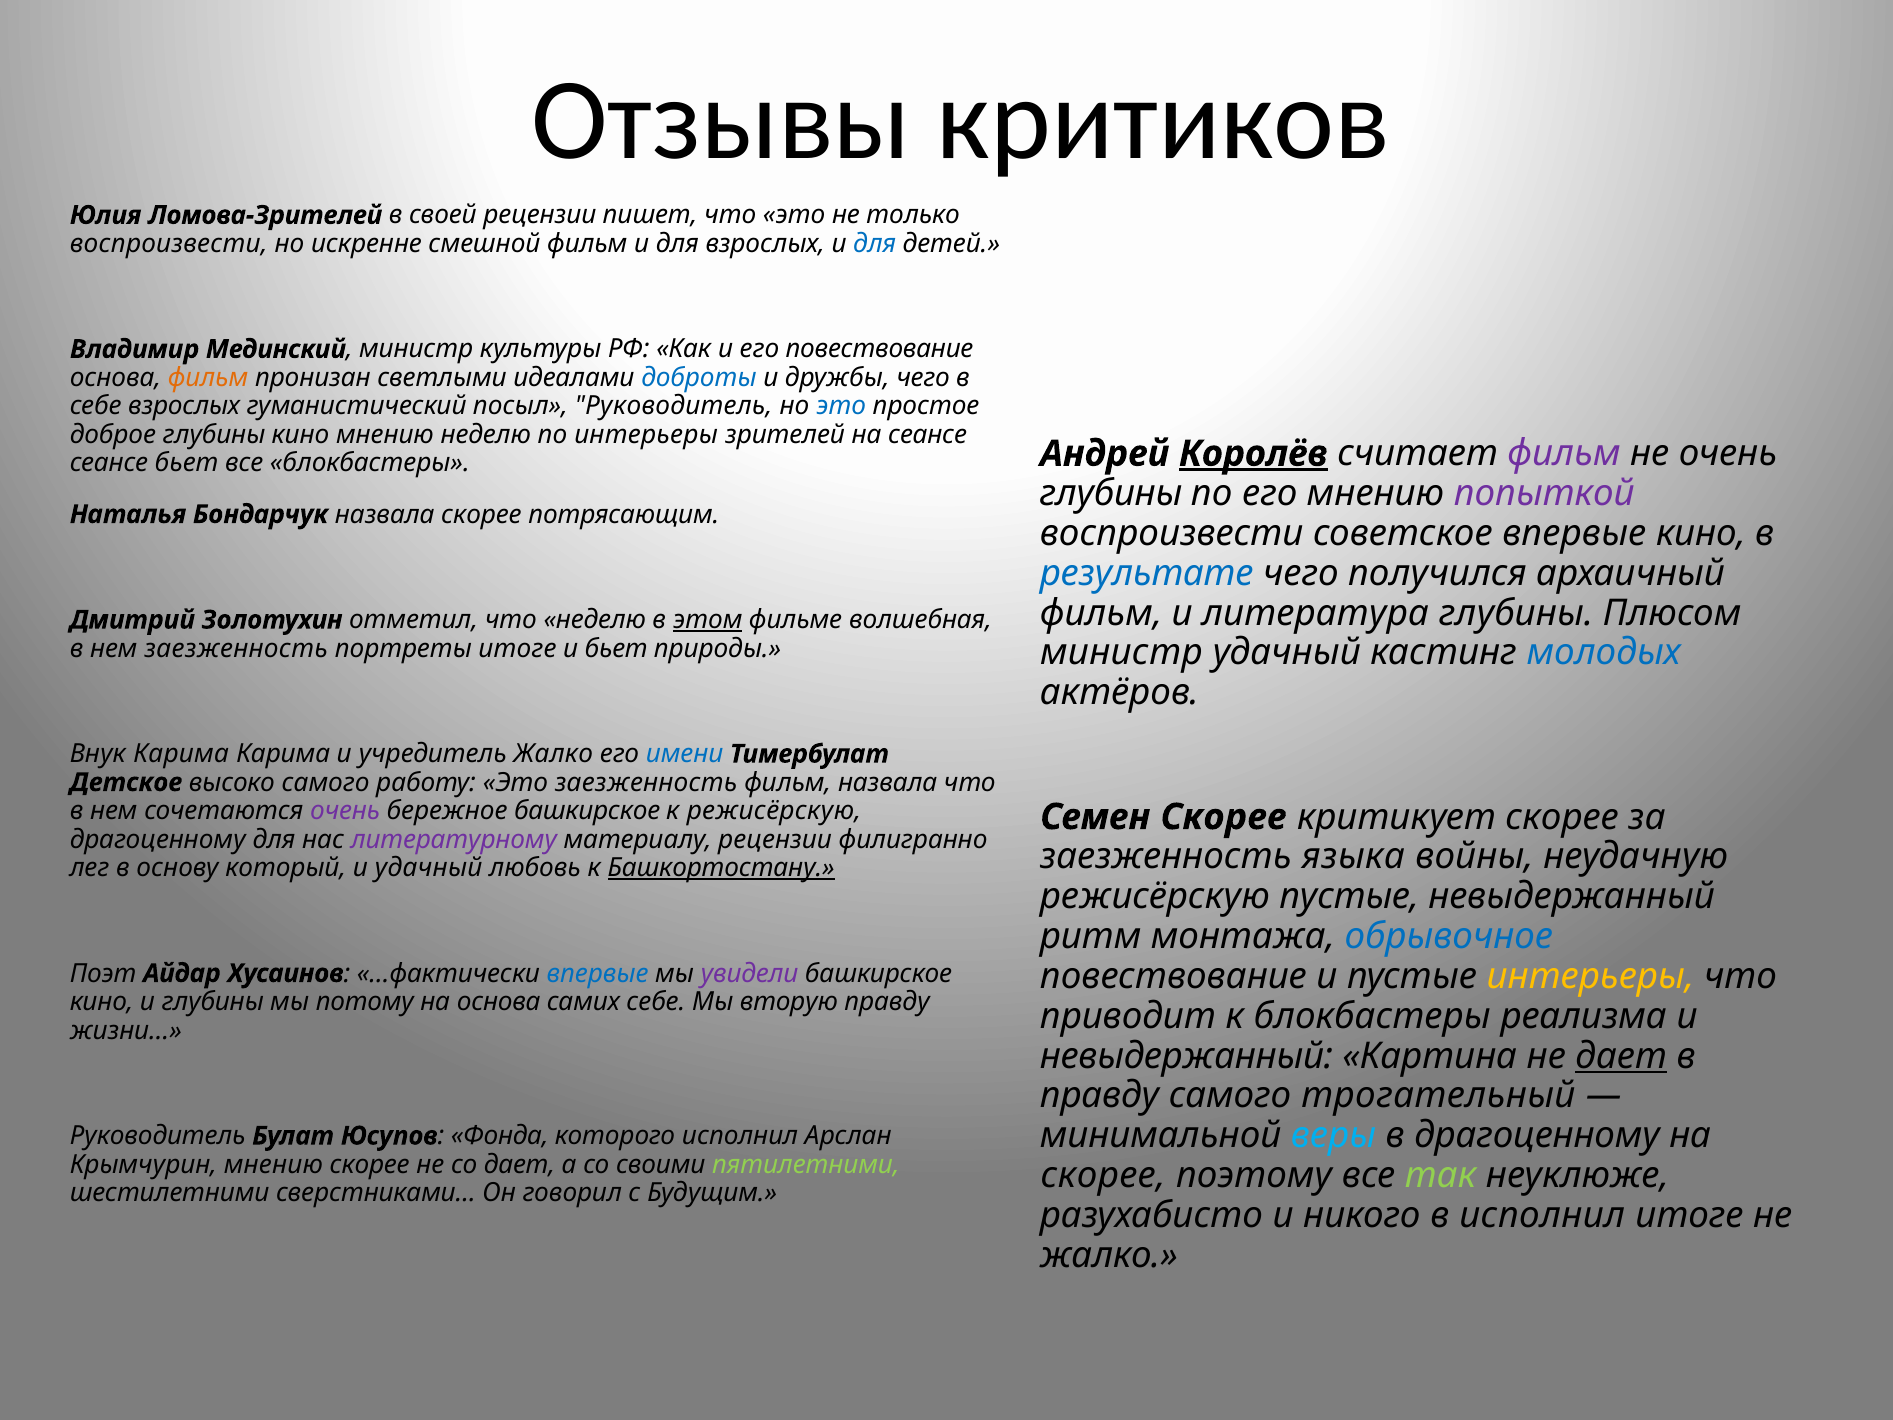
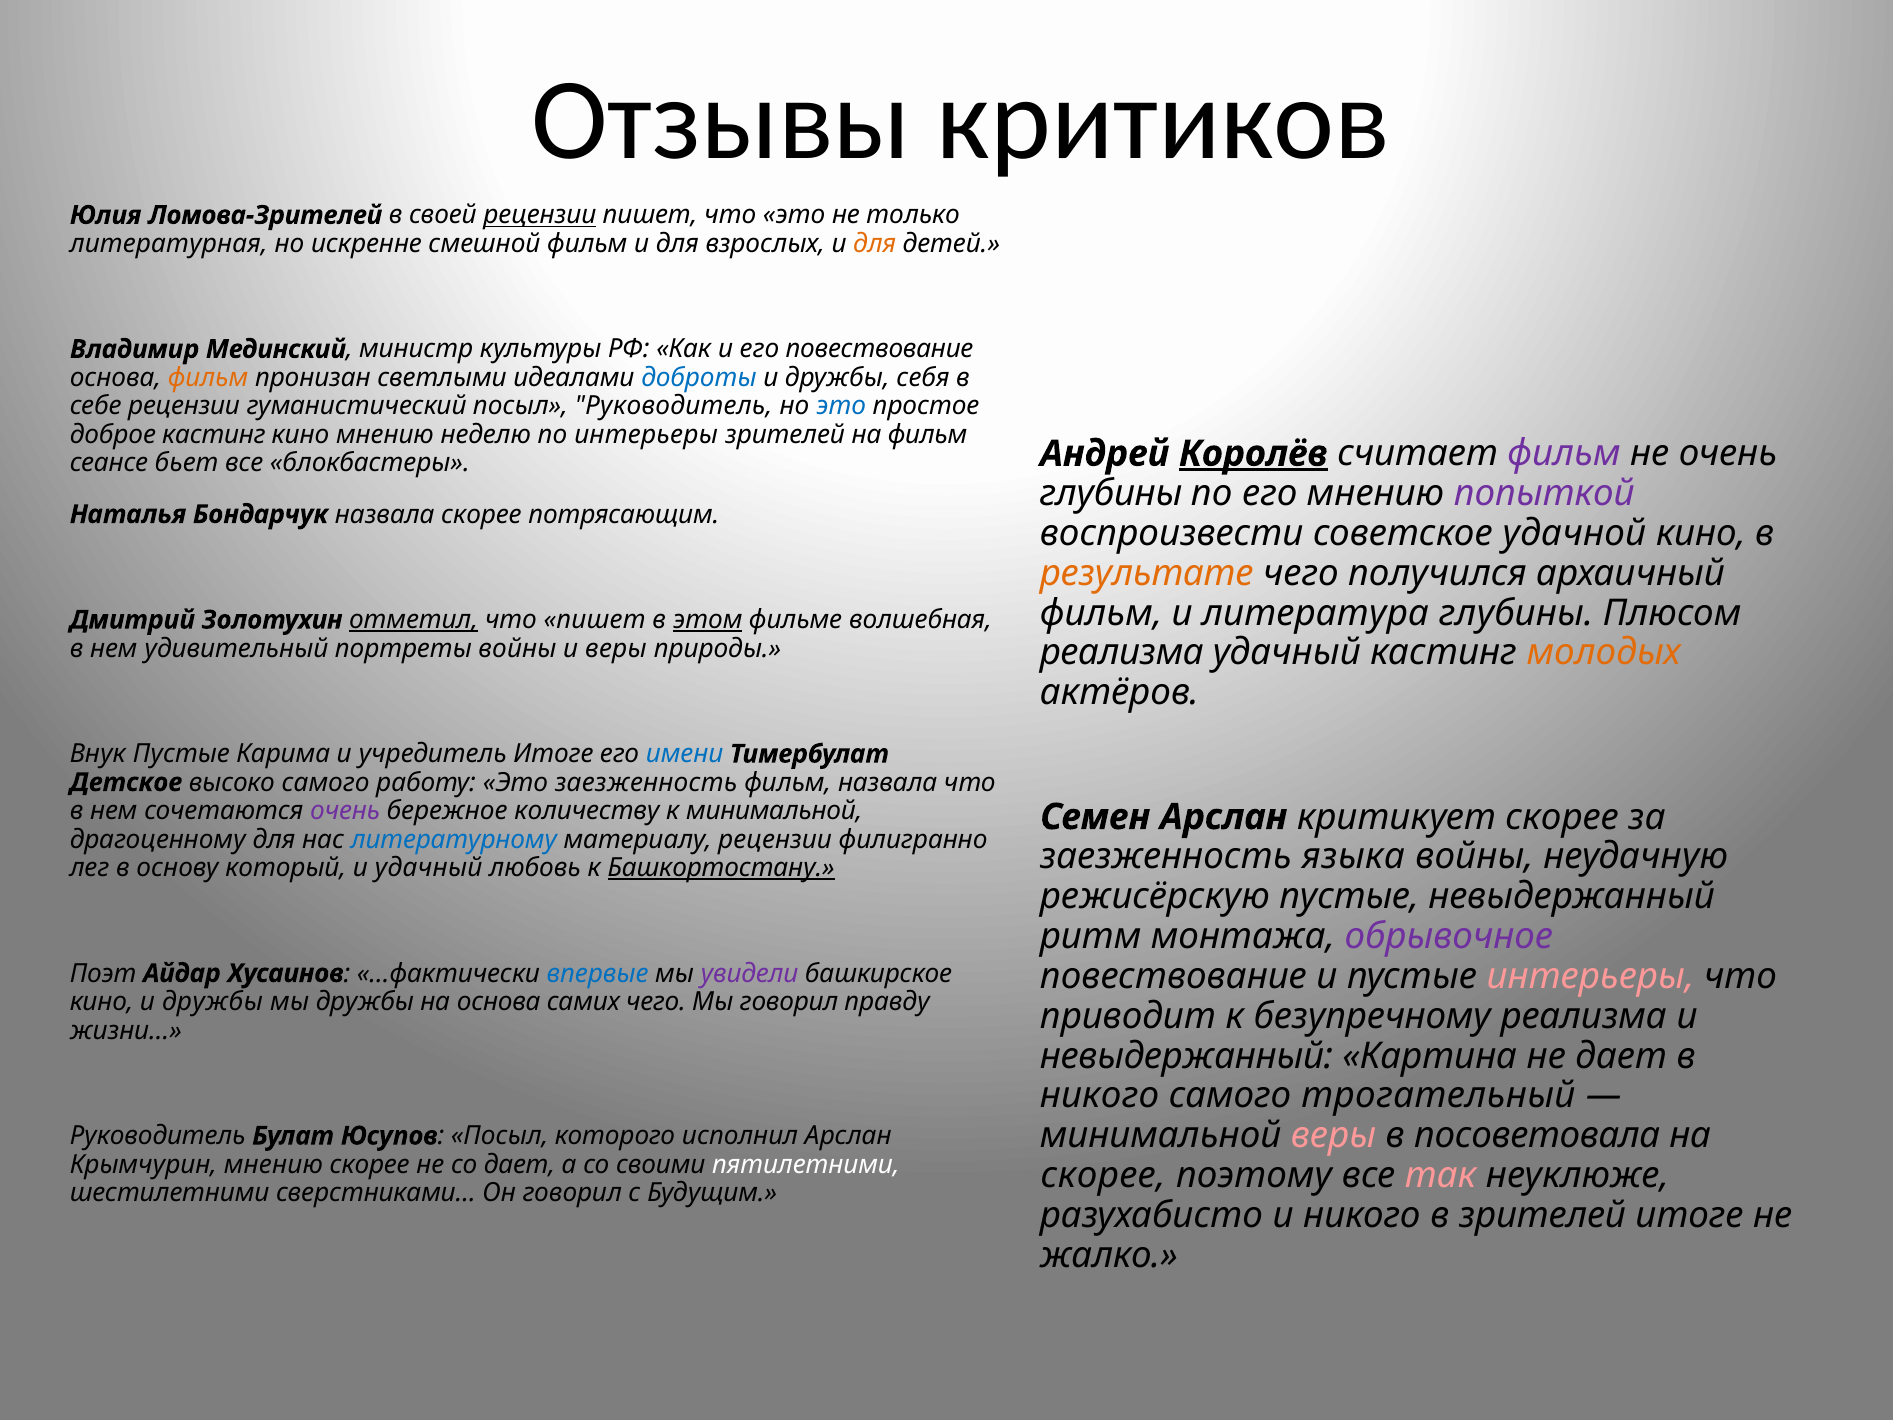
рецензии underline: none -> present (540, 215)
воспроизвести: воспроизвести -> литературная (169, 244)
для colour: blue -> orange (875, 244)
дружбы чего: чего -> себя (923, 378)
себе взрослых: взрослых -> рецензии (184, 406)
доброе глубины: глубины -> кастинг (214, 435)
на сеансе: сеансе -> фильм (928, 435)
советское впервые: впервые -> удачной (1574, 533)
результате colour: blue -> orange (1147, 573)
отметил underline: none -> present (414, 620)
что неделю: неделю -> пишет (595, 620)
нем заезженность: заезженность -> удивительный (236, 648)
портреты итоге: итоге -> войны (517, 648)
и бьет: бьет -> веры (616, 648)
министр: министр -> реализма (1122, 653)
молодых colour: blue -> orange (1604, 653)
Внук Карима: Карима -> Пустые (181, 754)
учредитель Жалко: Жалко -> Итоге (553, 754)
бережное башкирское: башкирское -> количеству (587, 811)
к режисёрскую: режисёрскую -> минимальной (774, 811)
Семен Скорее: Скорее -> Арслан (1224, 817)
литературному colour: purple -> blue (454, 839)
обрывочное colour: blue -> purple (1449, 936)
интерьеры colour: yellow -> pink (1591, 976)
кино и глубины: глубины -> дружбы (212, 1002)
мы потому: потому -> дружбы (365, 1002)
самих себе: себе -> чего (656, 1002)
Мы вторую: вторую -> говорил (789, 1002)
к блокбастеры: блокбастеры -> безупречному (1372, 1016)
дает underline: present -> none (1621, 1056)
правду: правду -> никого (1100, 1095)
веры colour: light blue -> pink (1334, 1135)
в драгоценному: драгоценному -> посоветовала (1537, 1135)
Юсупов Фонда: Фонда -> Посыл (500, 1136)
пятилетними colour: light green -> white (806, 1164)
так colour: light green -> pink (1441, 1175)
в исполнил: исполнил -> зрителей (1542, 1215)
